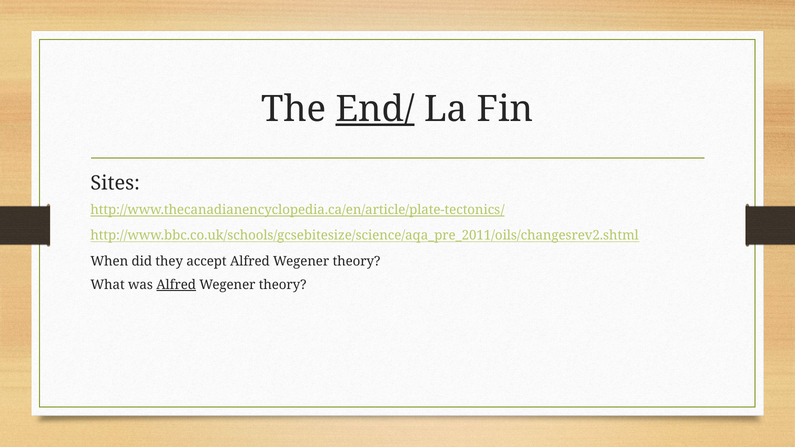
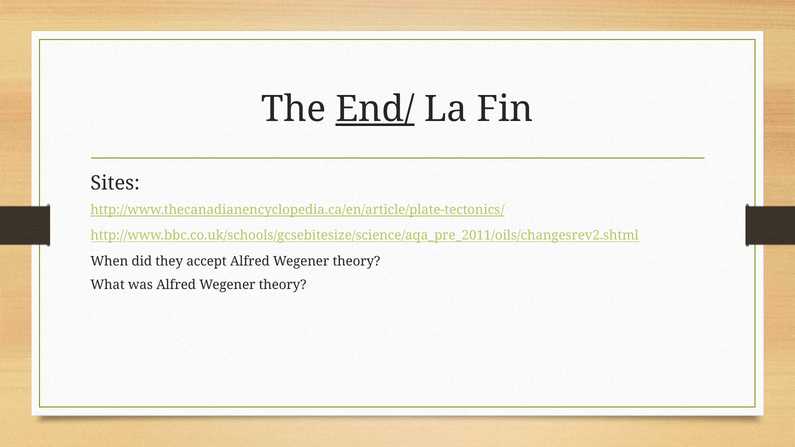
Alfred underline: present -> none (176, 285)
